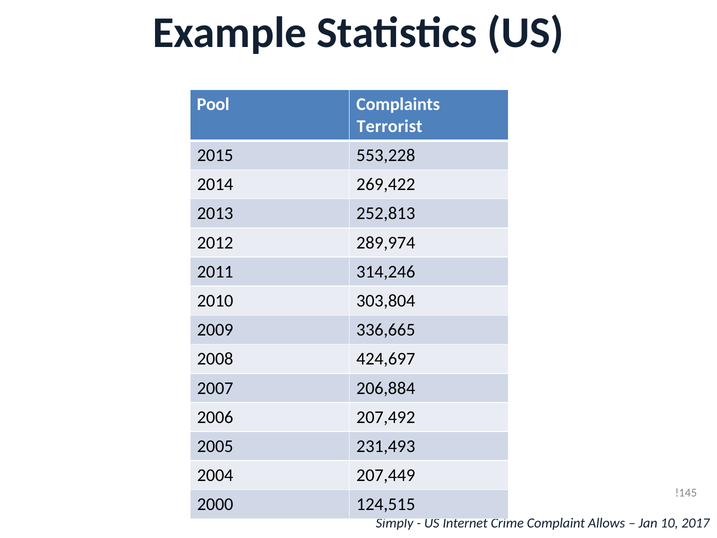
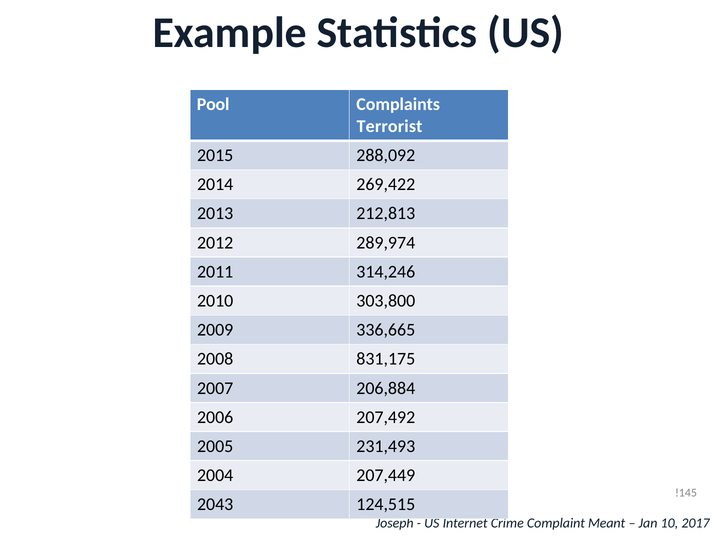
553,228: 553,228 -> 288,092 (386, 155)
252,813: 252,813 -> 212,813 (386, 213)
303,804: 303,804 -> 303,800 (386, 301)
424,697: 424,697 -> 831,175 (386, 359)
2000: 2000 -> 2043 (215, 504)
Simply: Simply -> Joseph (395, 523)
Allows: Allows -> Meant (607, 523)
